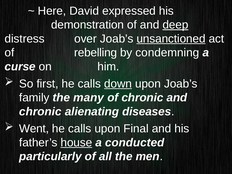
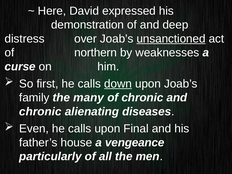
deep underline: present -> none (175, 25)
rebelling: rebelling -> northern (96, 53)
condemning: condemning -> weaknesses (167, 53)
Went: Went -> Even (34, 129)
house underline: present -> none (76, 143)
conducted: conducted -> vengeance (135, 143)
